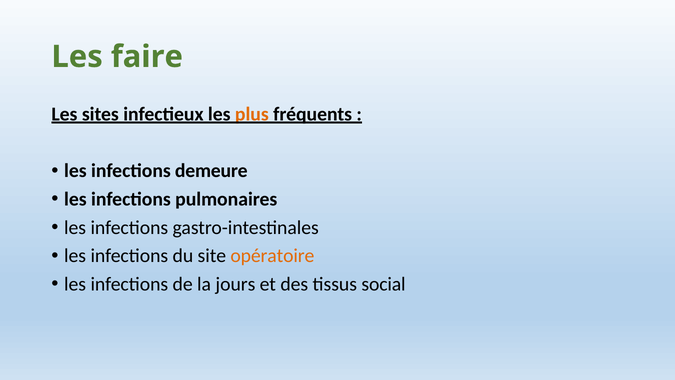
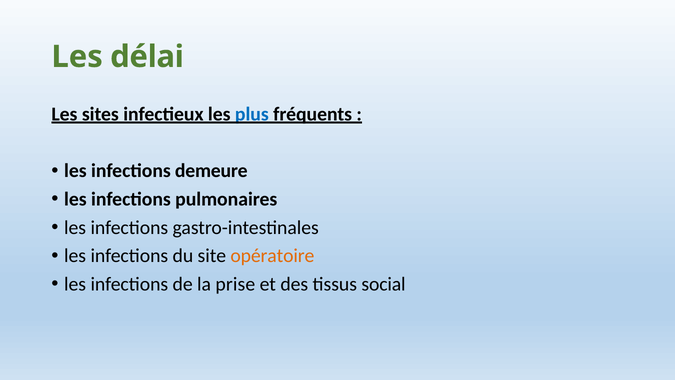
faire: faire -> délai (147, 57)
plus colour: orange -> blue (252, 114)
jours: jours -> prise (235, 284)
